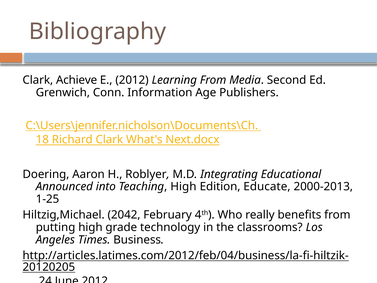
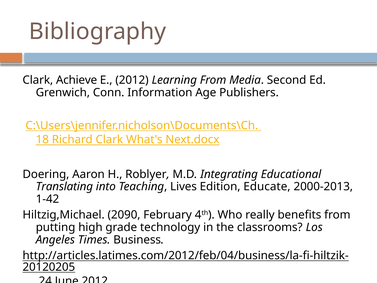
Announced: Announced -> Translating (64, 186)
Teaching High: High -> Lives (183, 186)
1-25: 1-25 -> 1-42 (47, 199)
2042: 2042 -> 2090 (124, 215)
